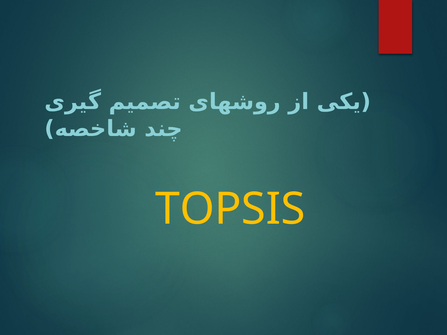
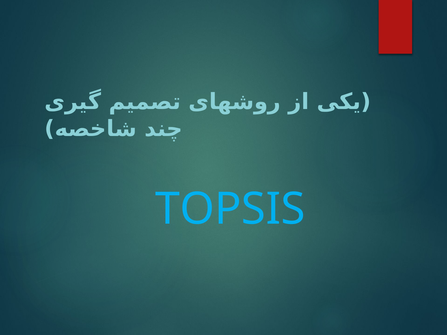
TOPSIS colour: yellow -> light blue (230, 209)
